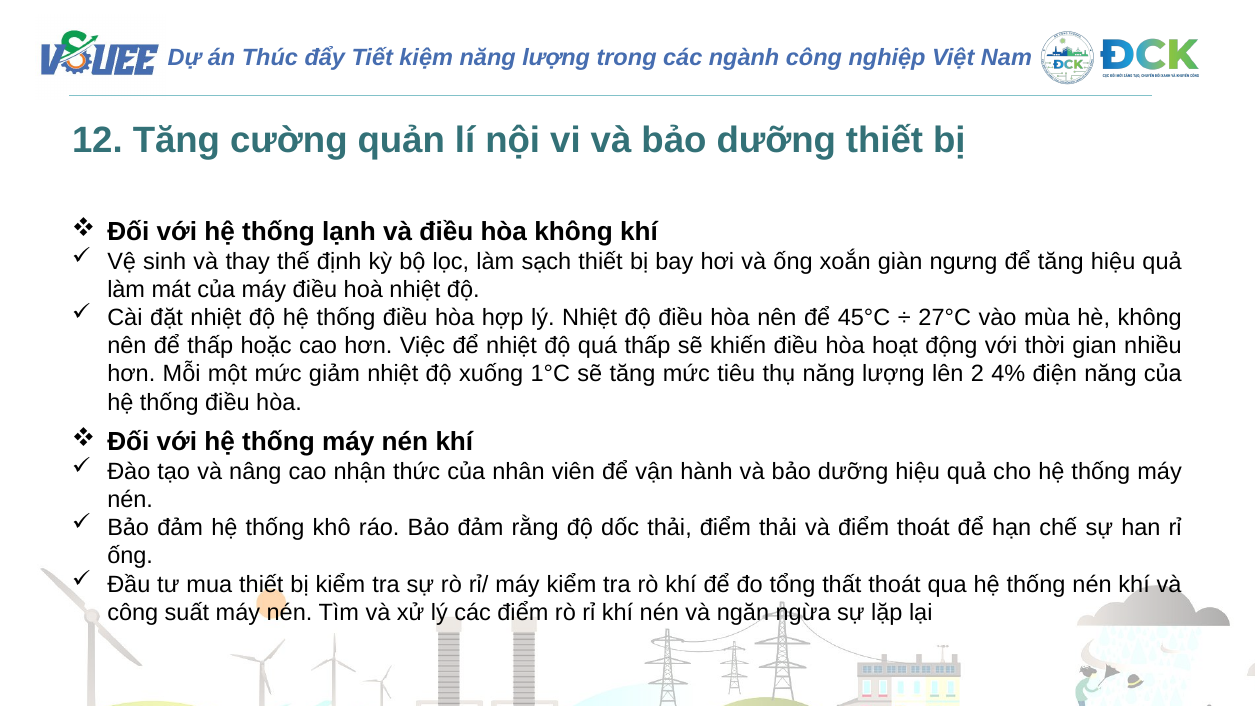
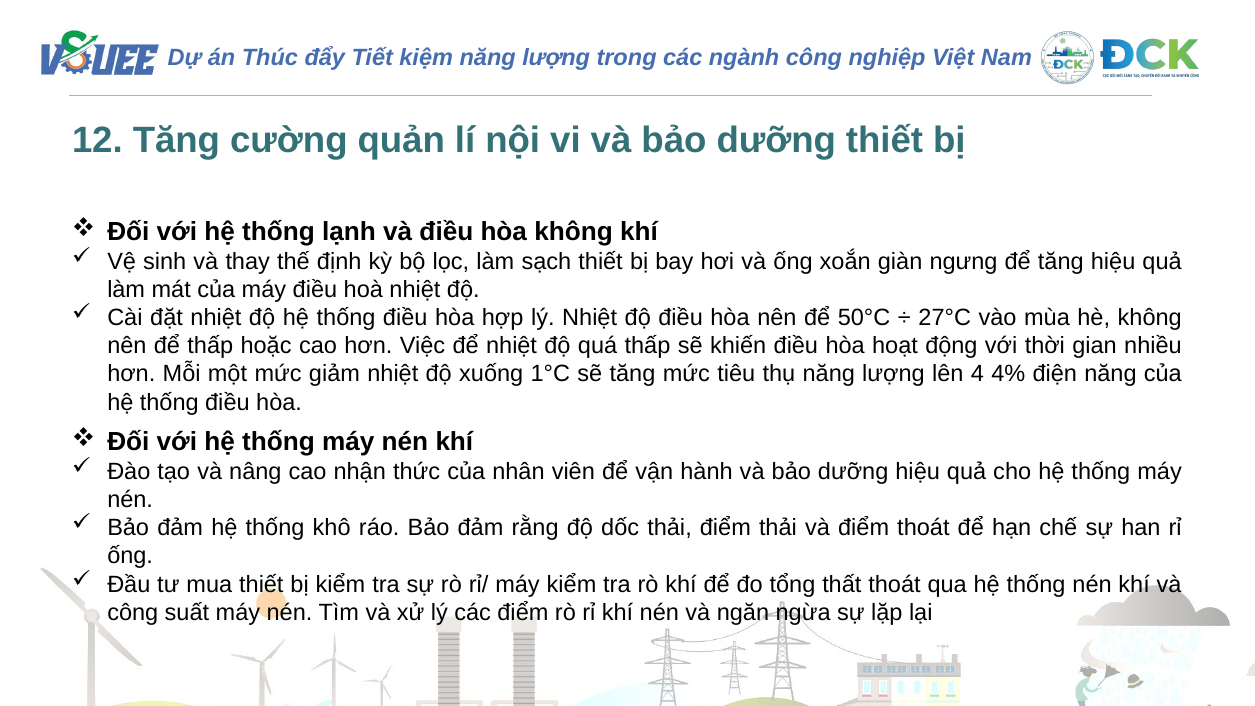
45°C: 45°C -> 50°C (864, 318)
2: 2 -> 4 (977, 374)
